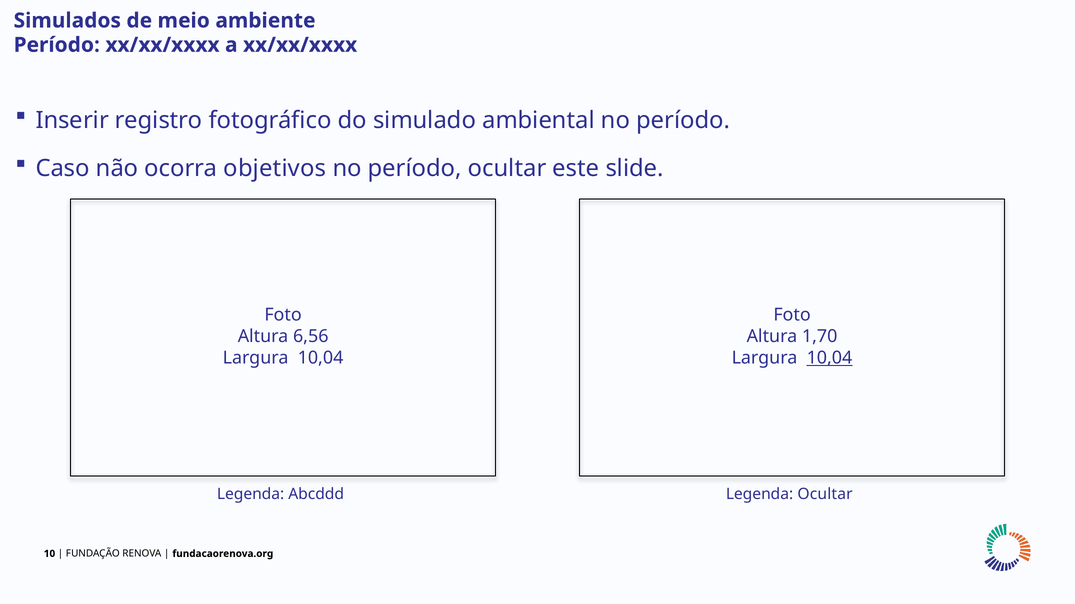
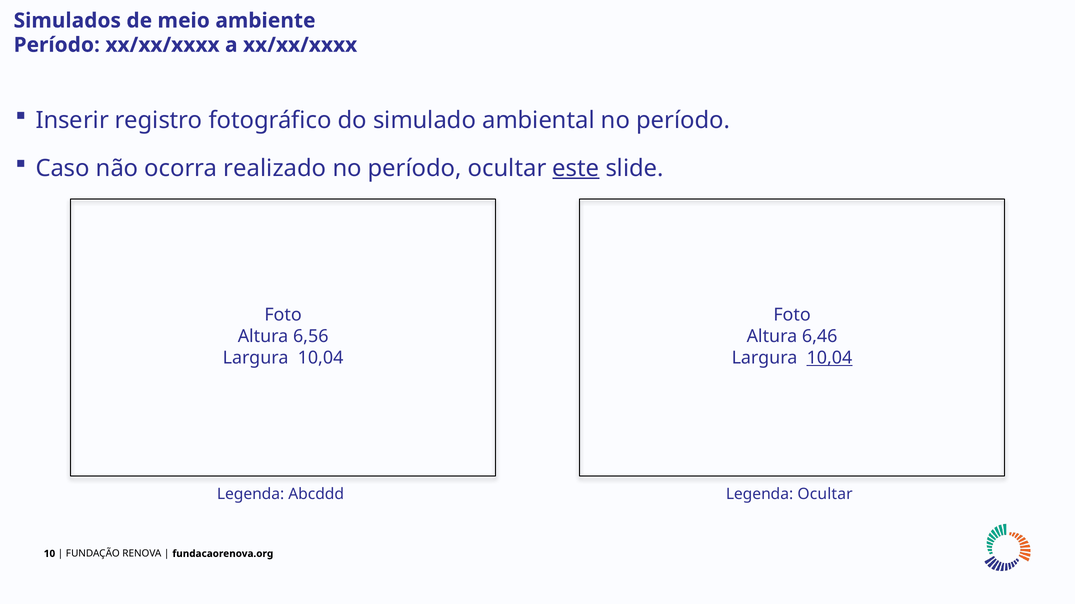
objetivos: objetivos -> realizado (275, 168)
este underline: none -> present (576, 168)
1,70: 1,70 -> 6,46 (820, 337)
